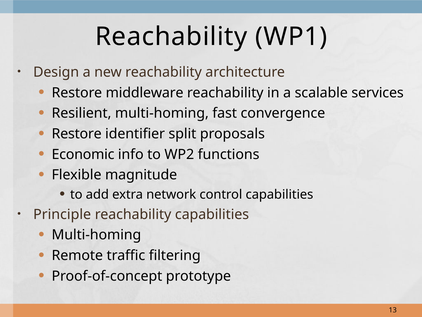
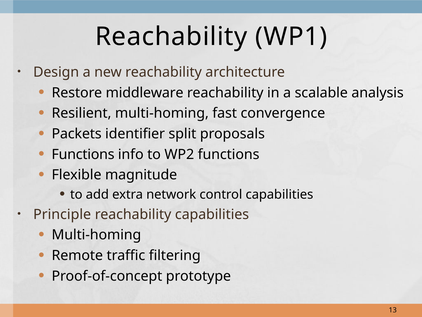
services: services -> analysis (378, 93)
Restore: Restore -> Packets (77, 134)
Economic: Economic -> Functions (83, 154)
